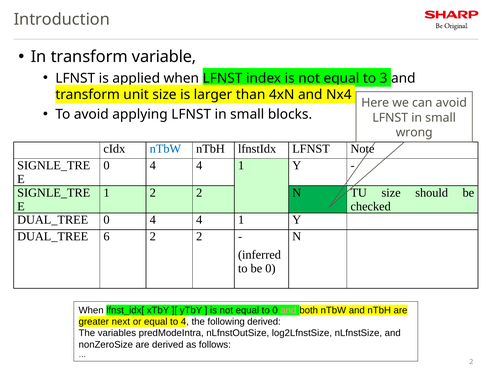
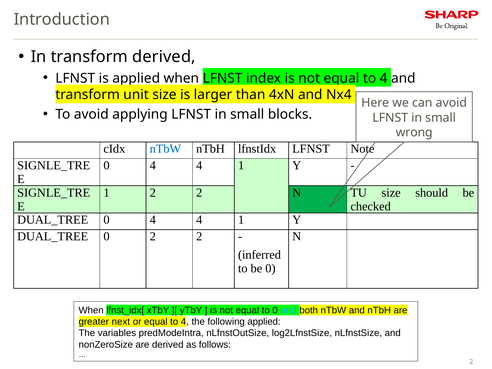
transform variable: variable -> derived (164, 57)
3: 3 -> 4 (384, 78)
6: 6 -> 0 (107, 237)
and colour: pink -> light blue (288, 310)
following derived: derived -> applied (264, 322)
